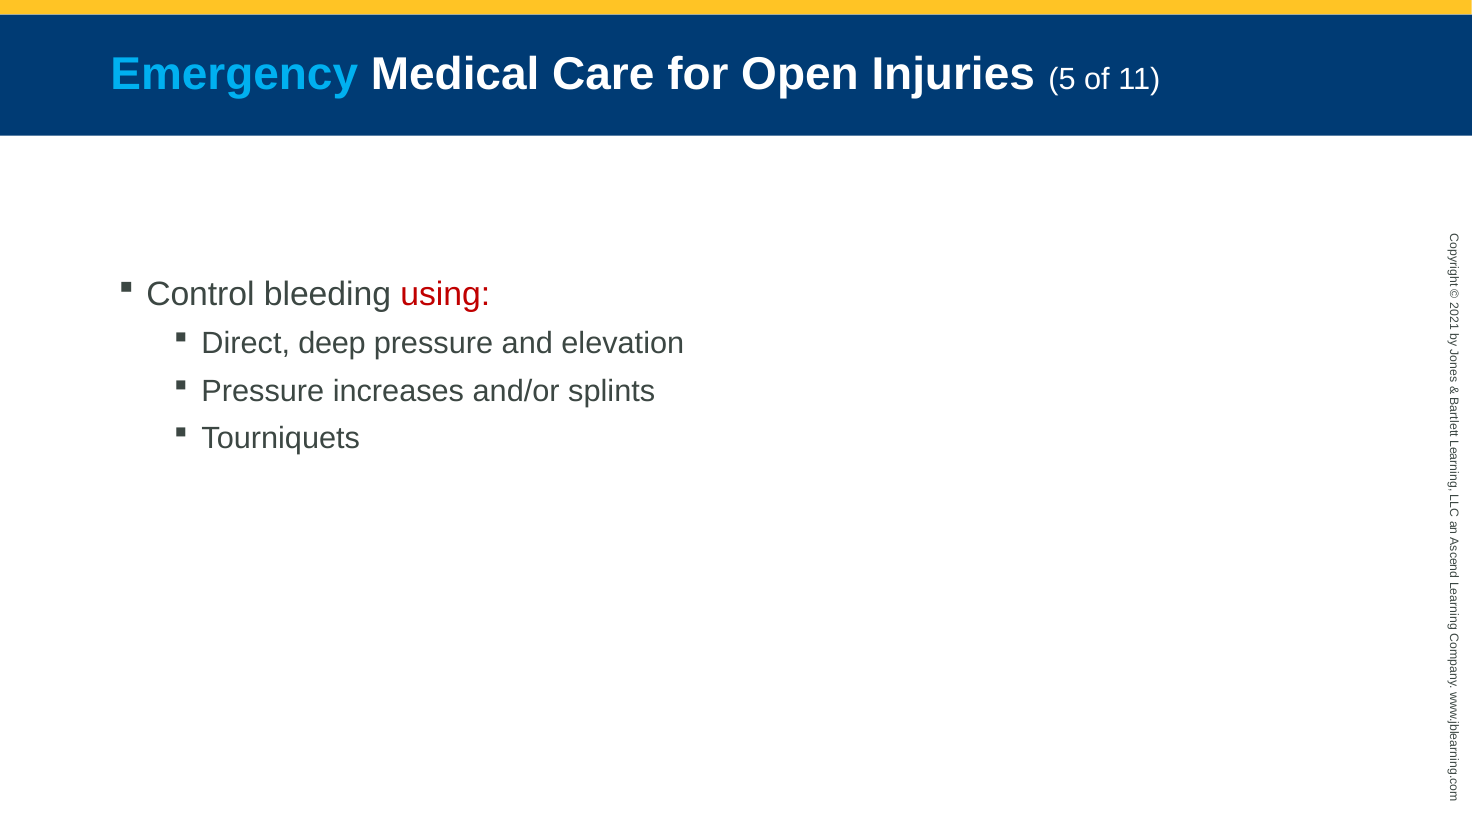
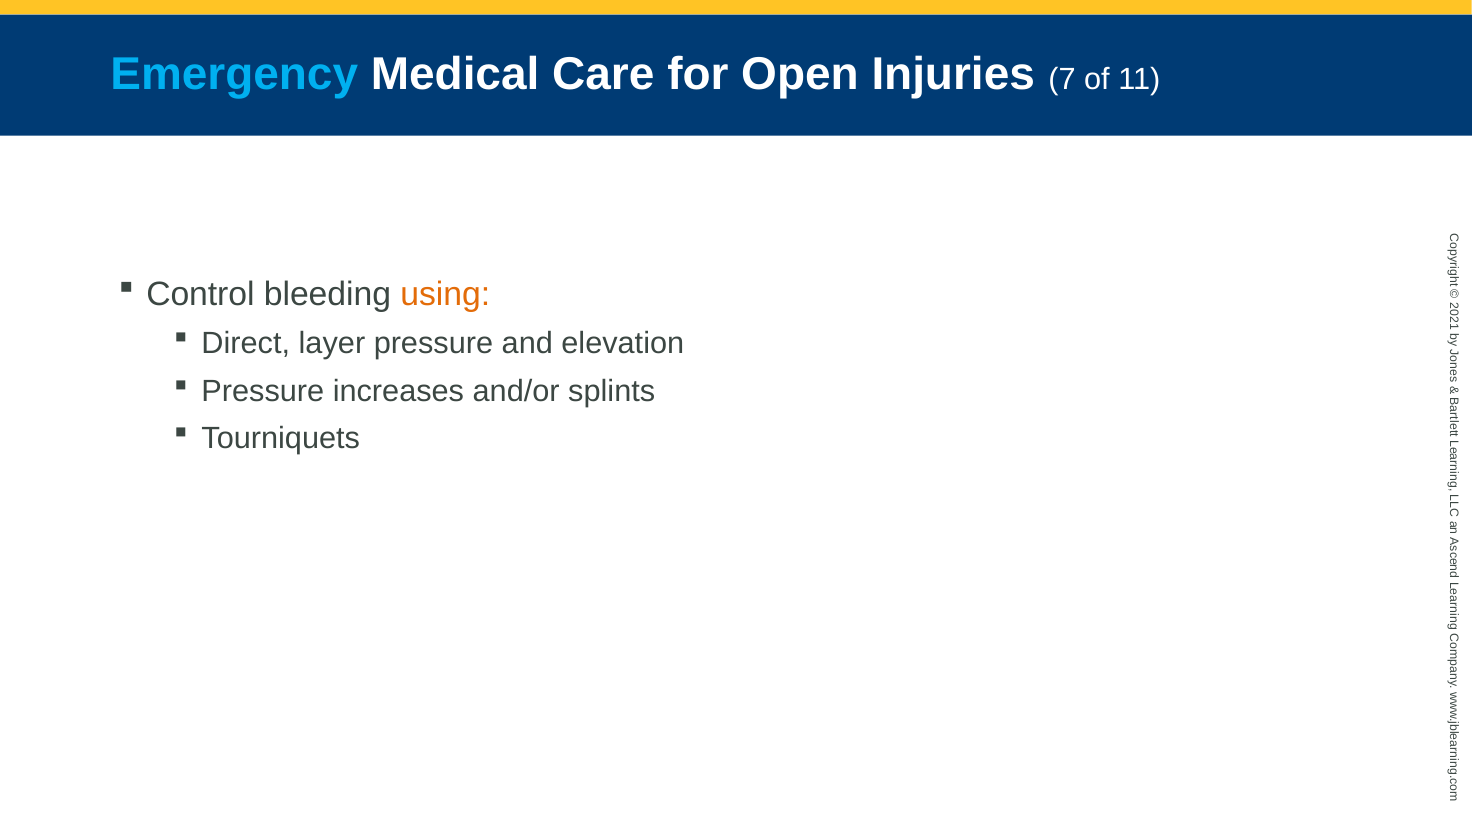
5: 5 -> 7 (1062, 79)
using colour: red -> orange (445, 294)
deep: deep -> layer (332, 343)
